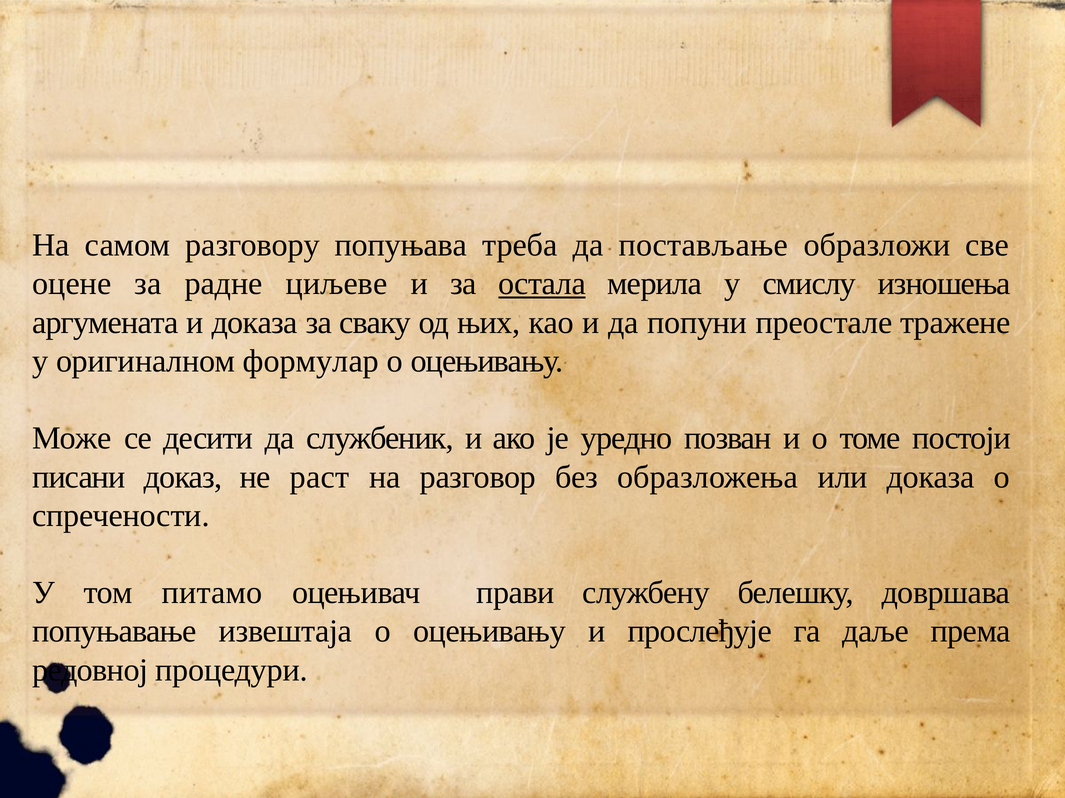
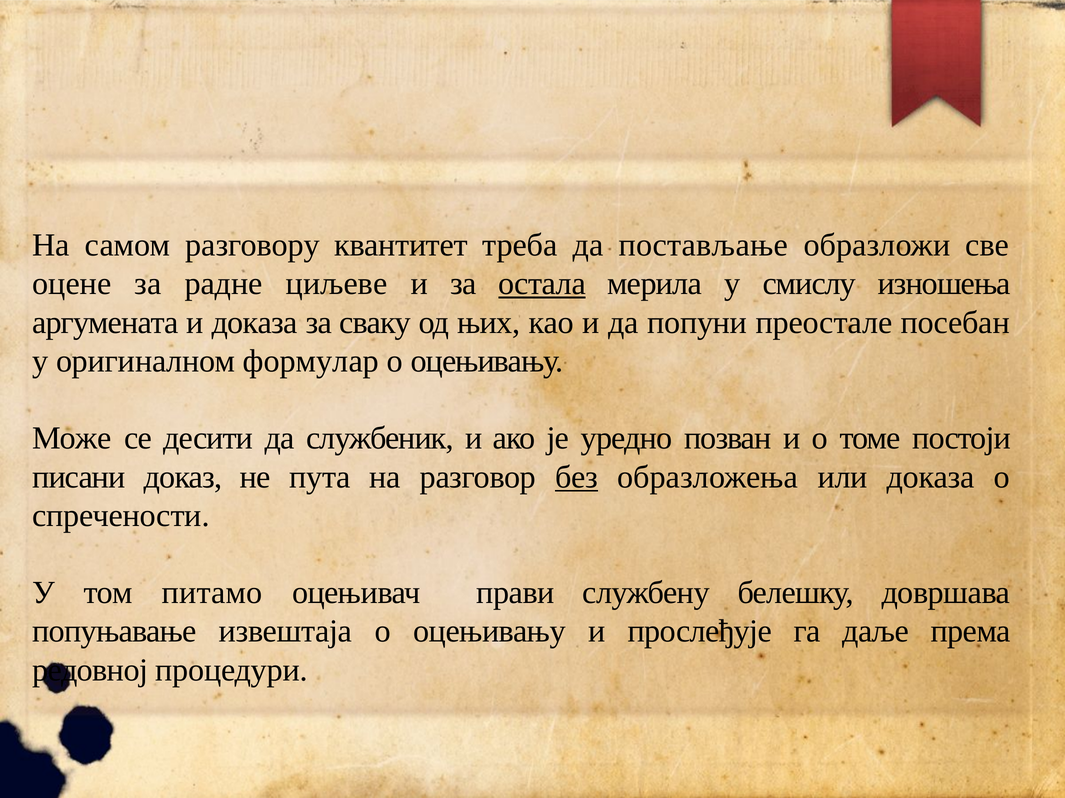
попуњава: попуњава -> квантитет (401, 245)
тражене: тражене -> посебан (955, 323)
раст: раст -> пута (320, 477)
без underline: none -> present (577, 477)
